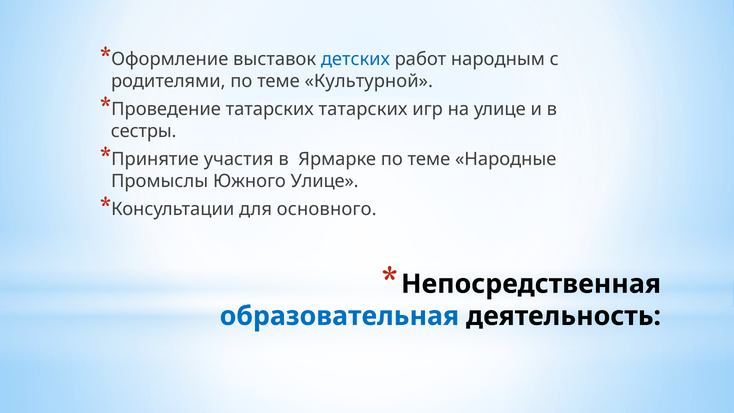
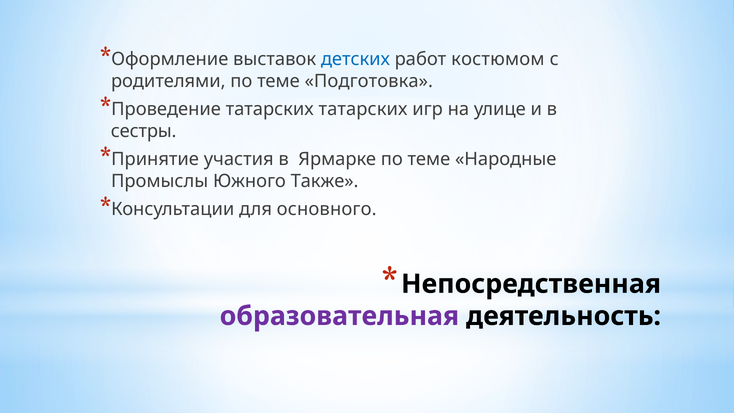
народным: народным -> костюмом (498, 59)
Культурной: Культурной -> Подготовка (369, 81)
Южного Улице: Улице -> Также (325, 181)
образовательная colour: blue -> purple (339, 316)
